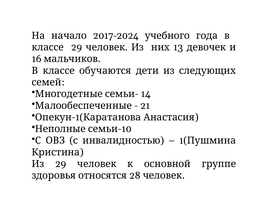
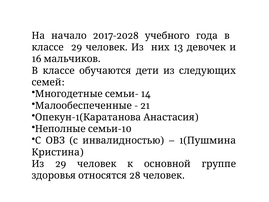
2017-2024: 2017-2024 -> 2017-2028 (116, 36)
